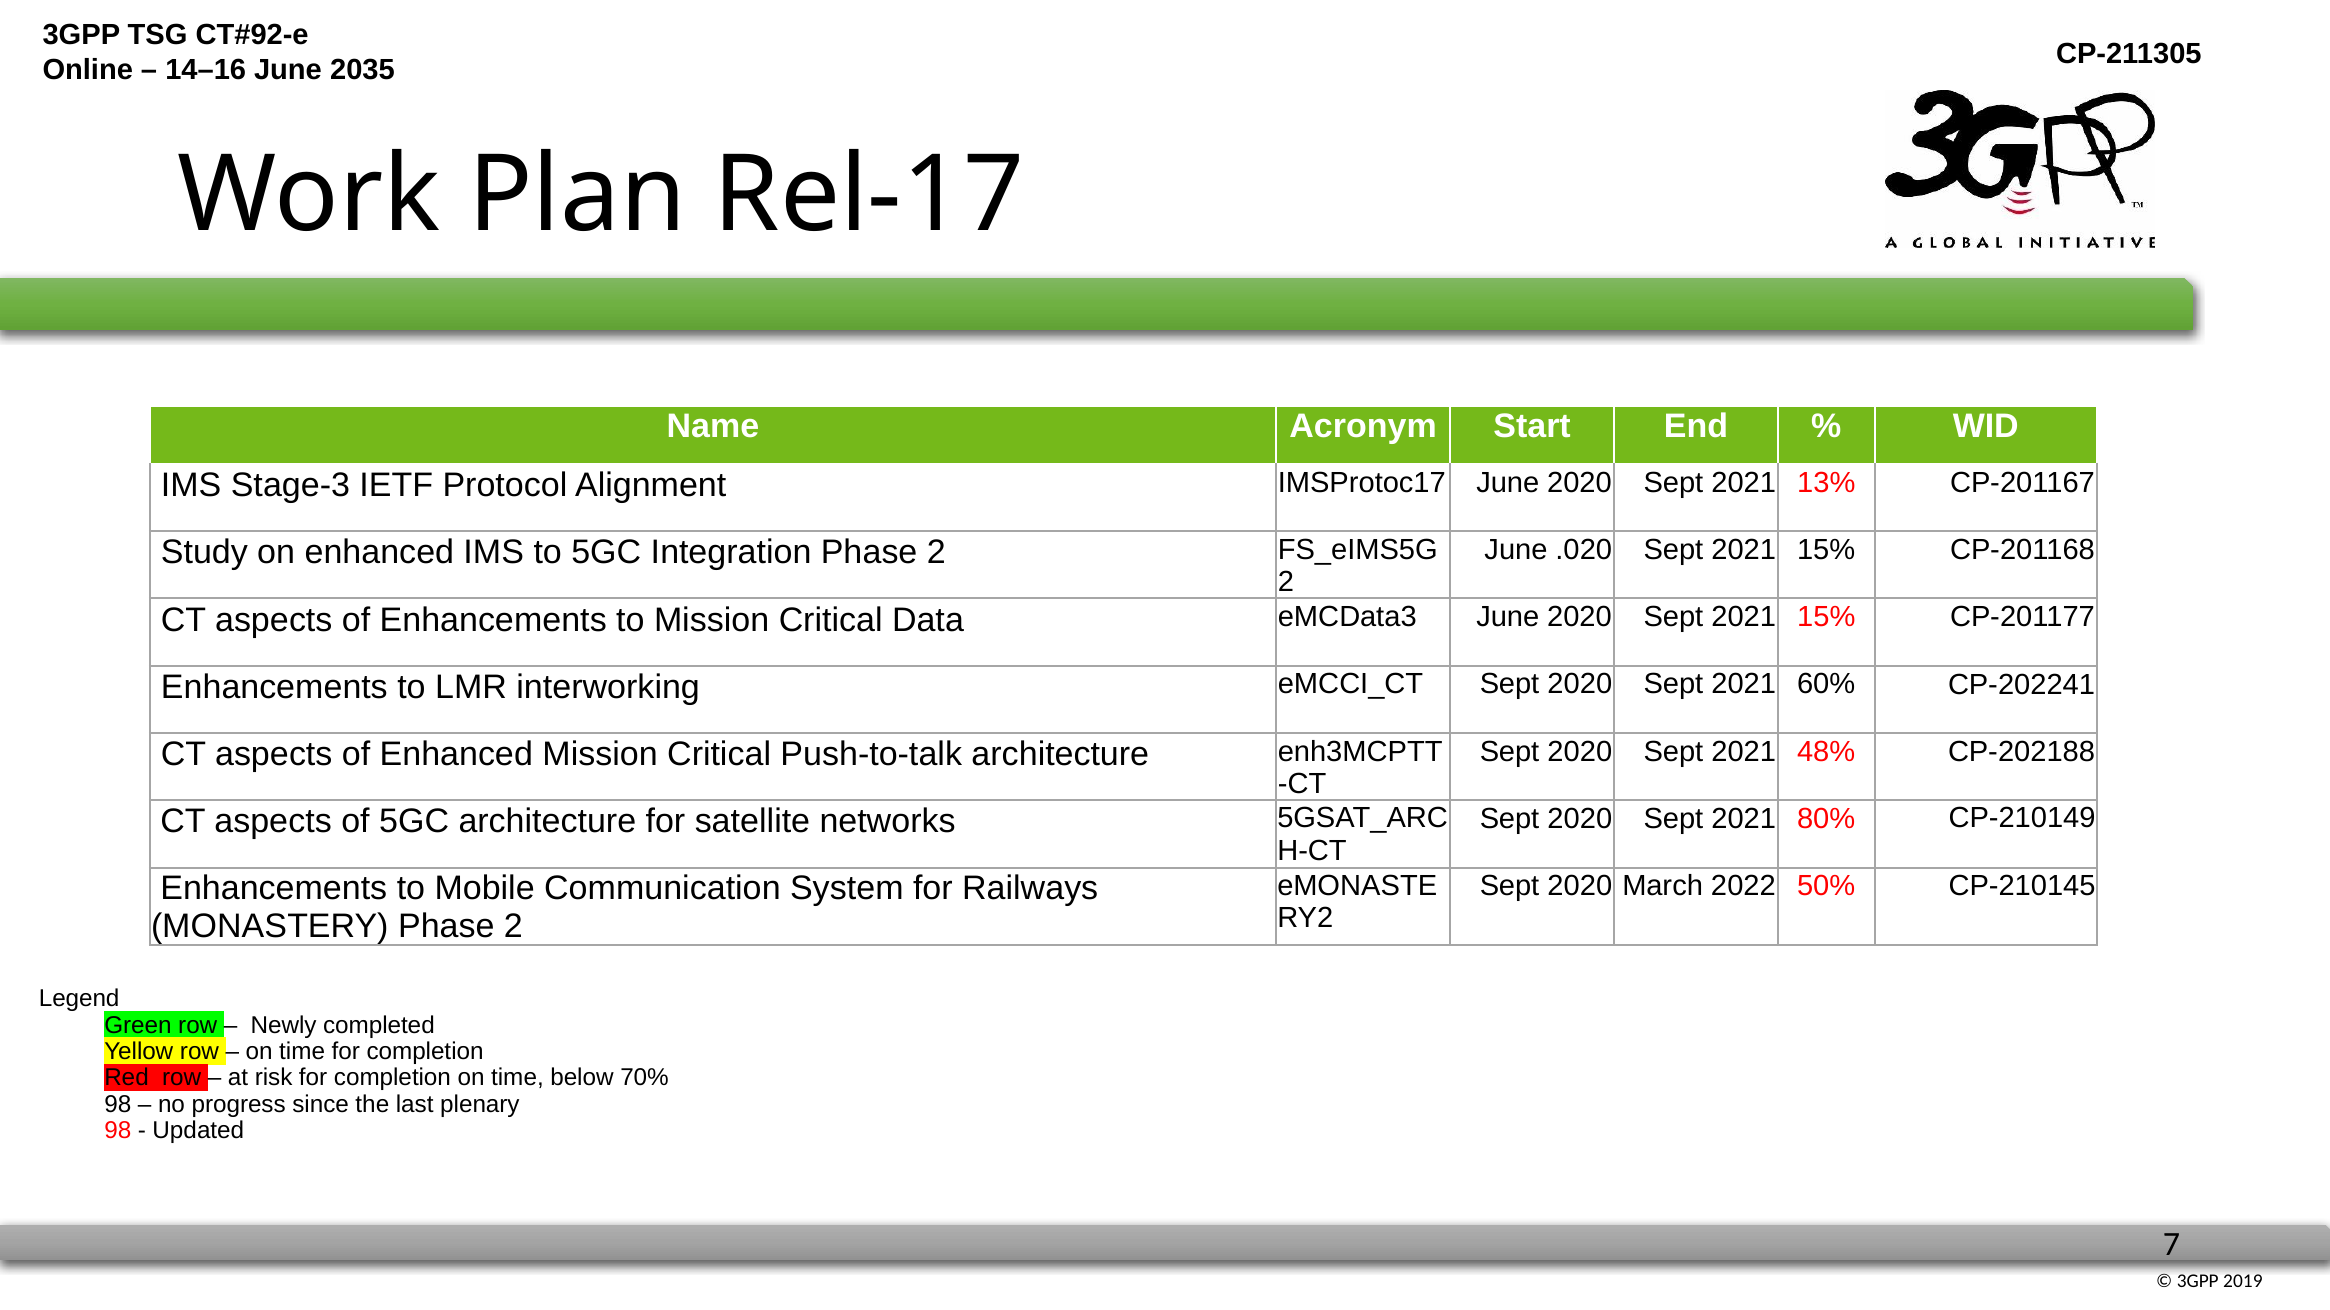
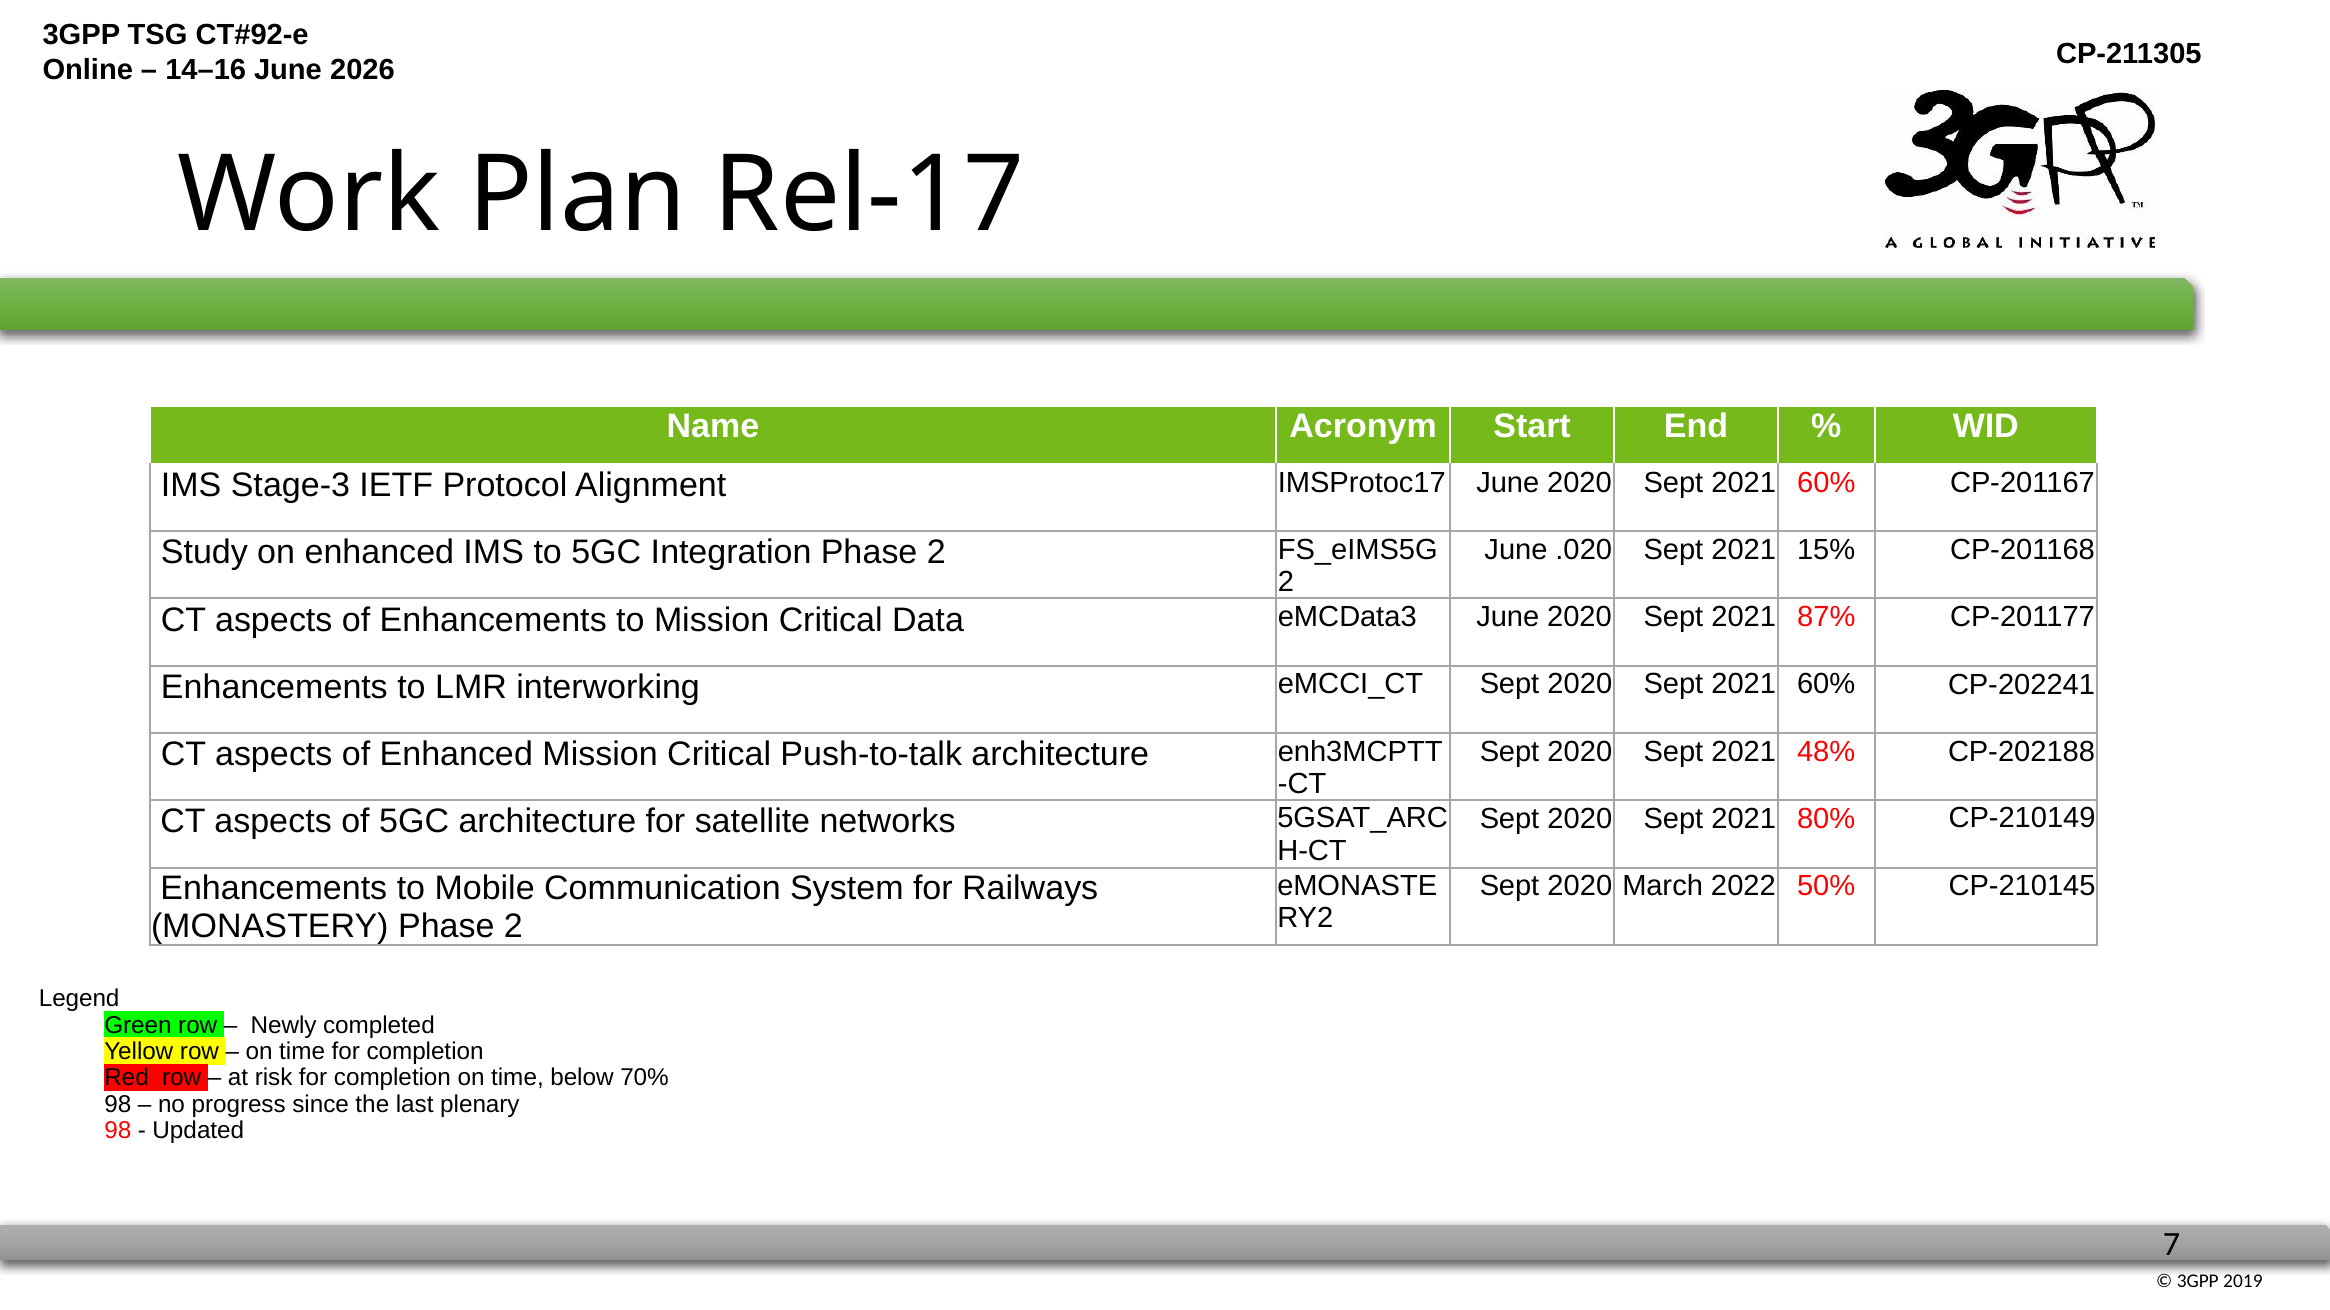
2035: 2035 -> 2026 (362, 70)
13%: 13% -> 60% (1826, 483)
2020 Sept 2021 15%: 15% -> 87% (1826, 617)
